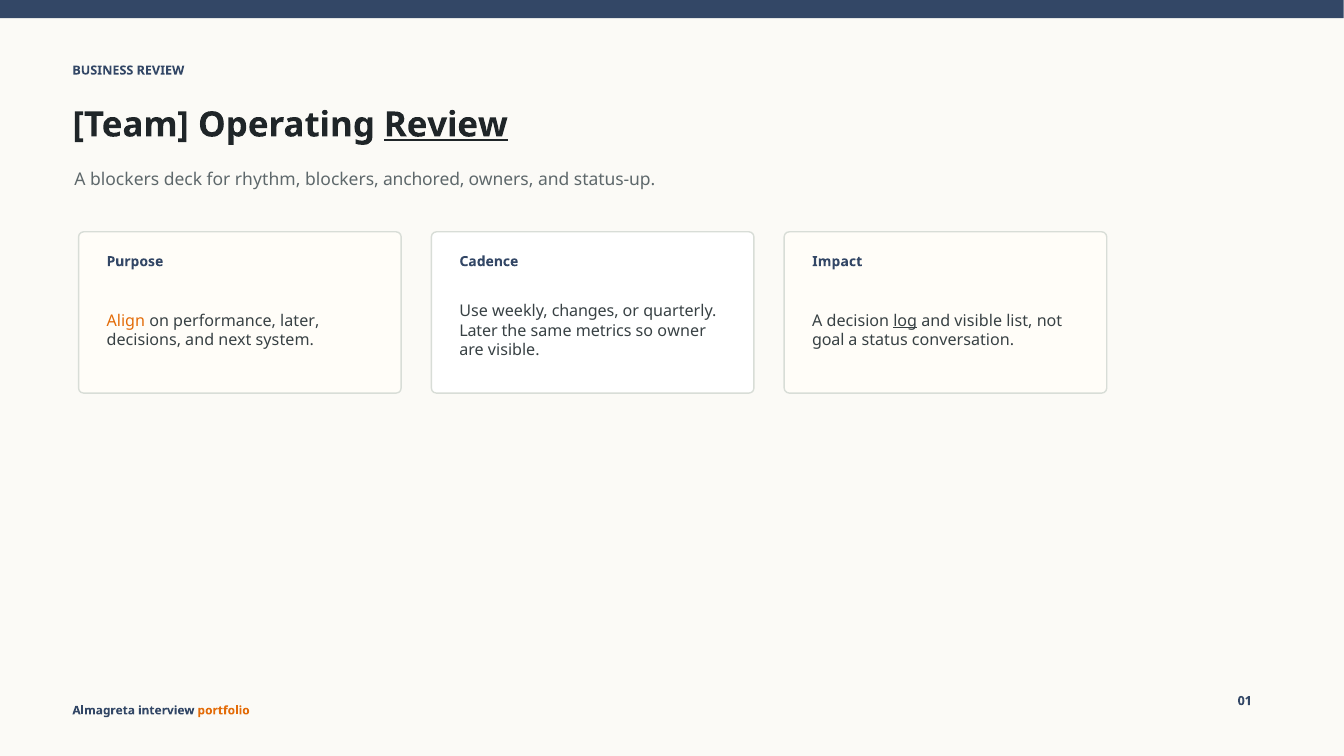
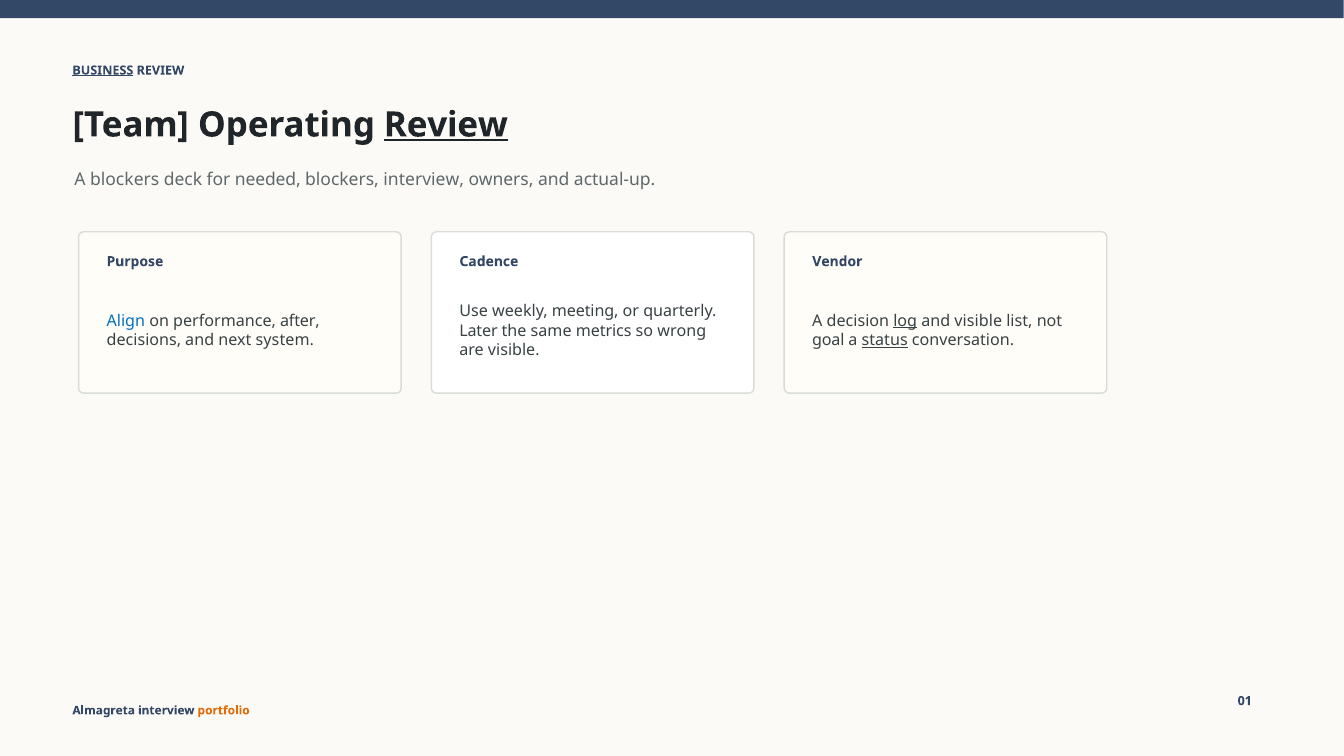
BUSINESS underline: none -> present (103, 70)
rhythm: rhythm -> needed (268, 180)
blockers anchored: anchored -> interview (424, 180)
status-up: status-up -> actual-up (615, 180)
Impact: Impact -> Vendor (837, 262)
changes: changes -> meeting (585, 311)
Align colour: orange -> blue (126, 321)
performance later: later -> after (300, 321)
owner: owner -> wrong (682, 331)
status underline: none -> present (885, 340)
